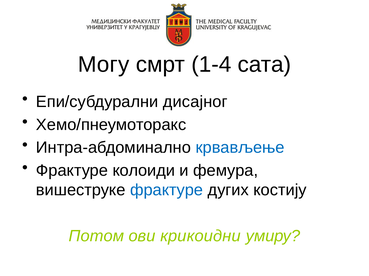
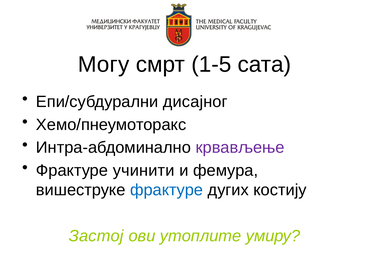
1-4: 1-4 -> 1-5 (211, 65)
крвављење colour: blue -> purple (240, 148)
колоиди: колоиди -> учинити (144, 171)
Потом: Потом -> Застој (96, 237)
крикоидни: крикоидни -> утоплите (201, 237)
